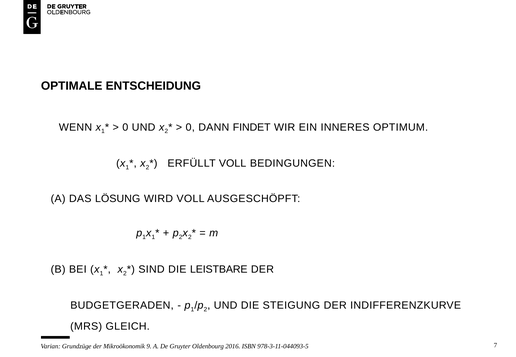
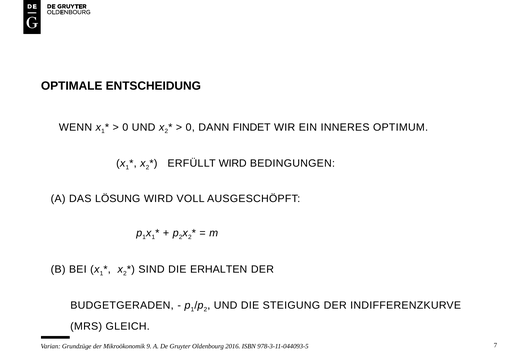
ERFÜLLT VOLL: VOLL -> WIRD (233, 163)
LEISTBARE: LEISTBARE -> ERHALTEN (219, 269)
